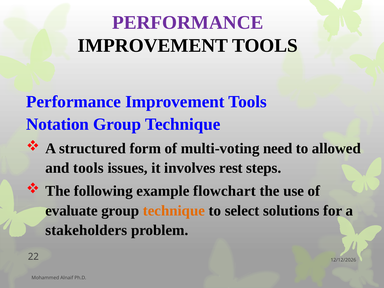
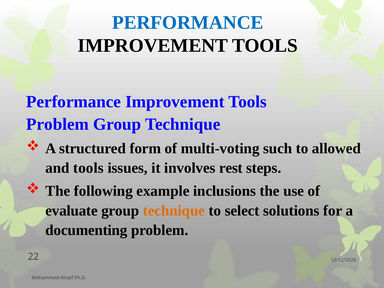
PERFORMANCE colour: purple -> blue (188, 22)
Notation: Notation -> Problem (58, 124)
need: need -> such (278, 148)
flowchart: flowchart -> inclusions (225, 191)
stakeholders: stakeholders -> documenting (86, 230)
